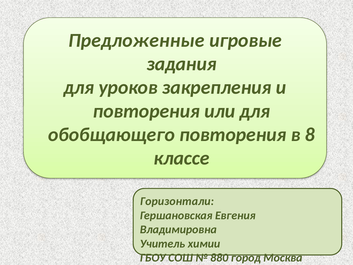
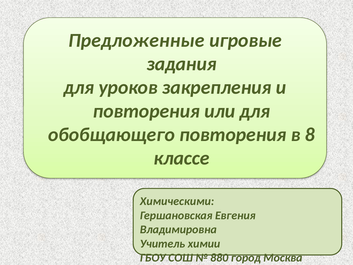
Горизонтали: Горизонтали -> Химическими (177, 201)
